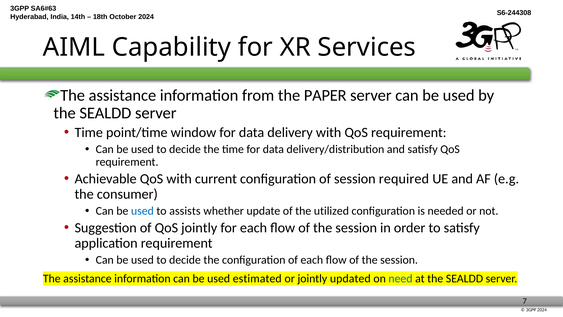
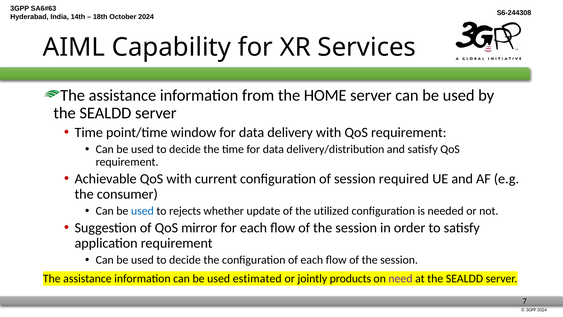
PAPER: PAPER -> HOME (325, 95)
assists: assists -> rejects (185, 211)
QoS jointly: jointly -> mirror (199, 228)
updated: updated -> products (350, 278)
need colour: blue -> purple (400, 278)
